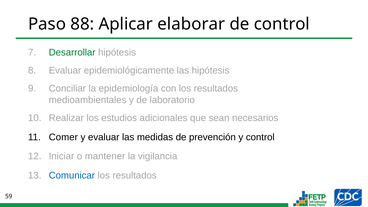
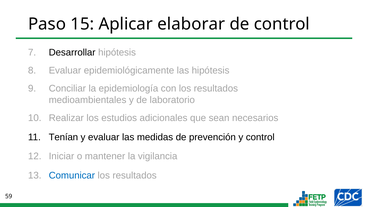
88: 88 -> 15 (82, 24)
Desarrollar colour: green -> black (72, 52)
Comer: Comer -> Tenían (63, 137)
